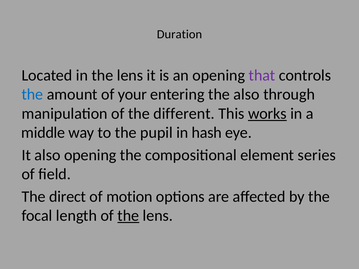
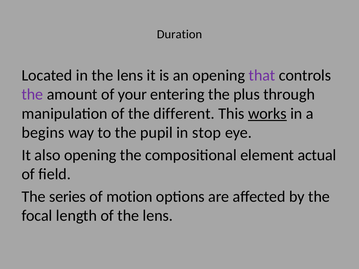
the colour: blue -> purple (32, 94)
the also: also -> plus (247, 94)
middle: middle -> begins (43, 133)
hash: hash -> stop (207, 133)
series: series -> actual (317, 155)
direct: direct -> series (68, 197)
the underline: present -> none (128, 216)
